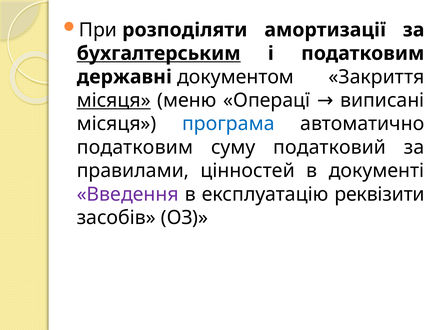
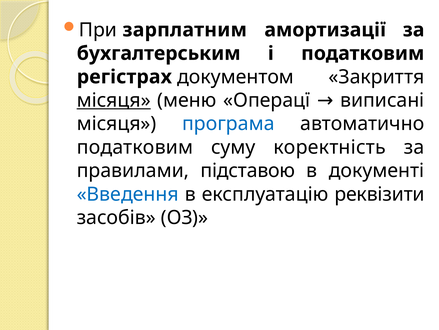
розподіляти: розподіляти -> зарплатним (185, 30)
бухгалтерським underline: present -> none (159, 53)
державні: державні -> регістрах (124, 77)
податковий: податковий -> коректність (330, 147)
цінностей: цінностей -> підставою (248, 170)
Введення colour: purple -> blue (128, 194)
